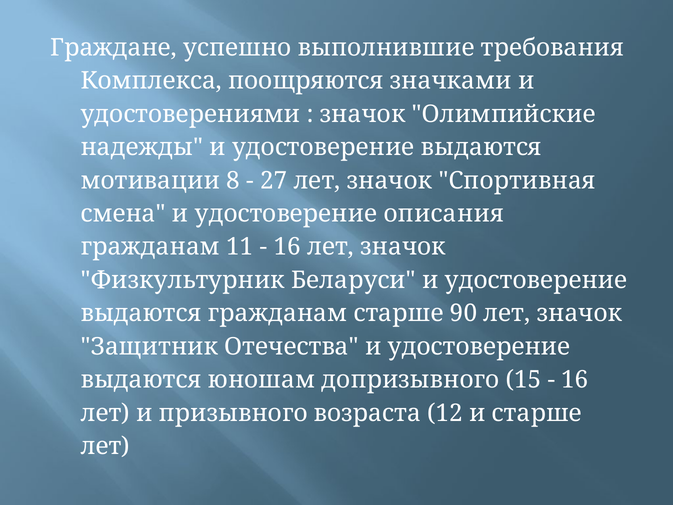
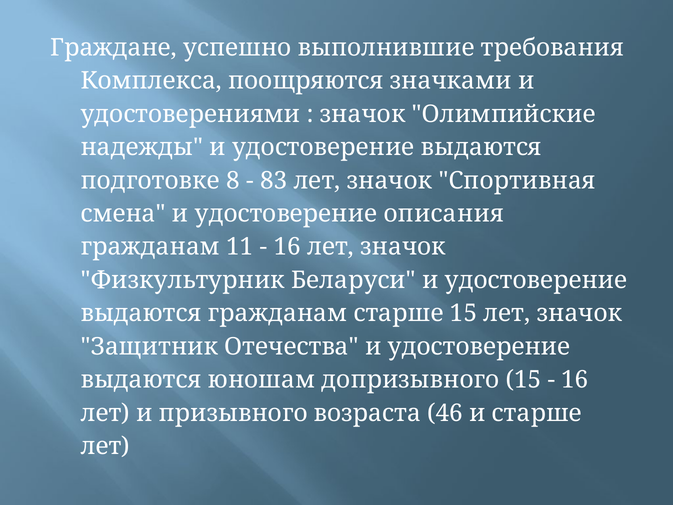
мотивации: мотивации -> подготовке (150, 180)
27: 27 -> 83 (274, 180)
старше 90: 90 -> 15 (464, 313)
12: 12 -> 46 (445, 413)
